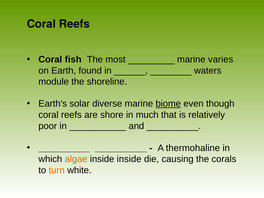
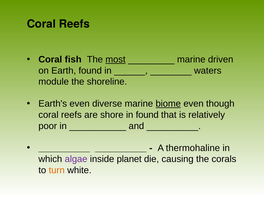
most underline: none -> present (115, 59)
varies: varies -> driven (221, 59)
Earth's solar: solar -> even (80, 104)
in much: much -> found (147, 115)
algae colour: orange -> purple (76, 159)
inside inside: inside -> planet (129, 159)
